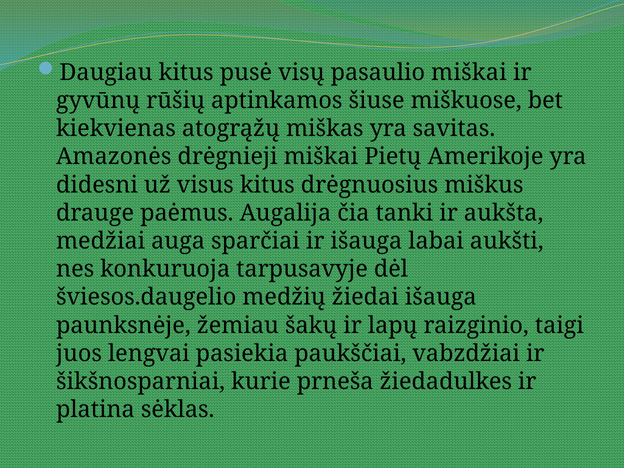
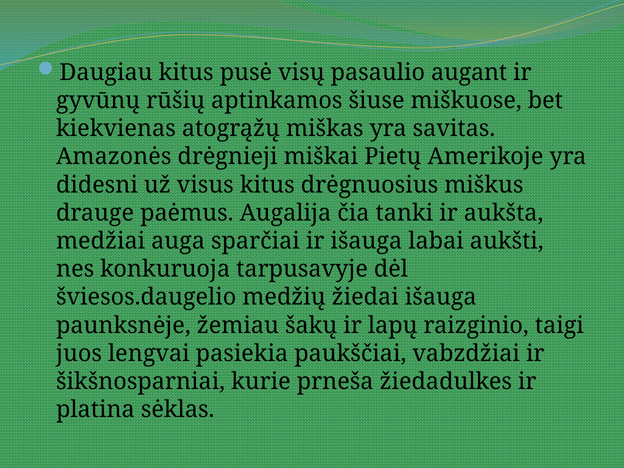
pasaulio miškai: miškai -> augant (469, 72)
